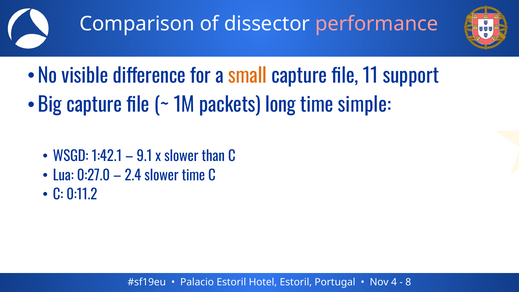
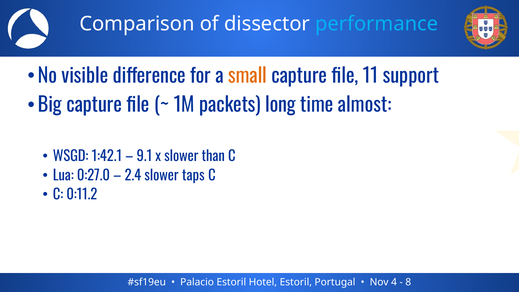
performance colour: pink -> light blue (377, 24)
simple: simple -> almost (365, 105)
slower time: time -> taps (193, 176)
